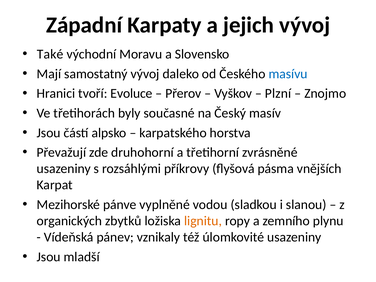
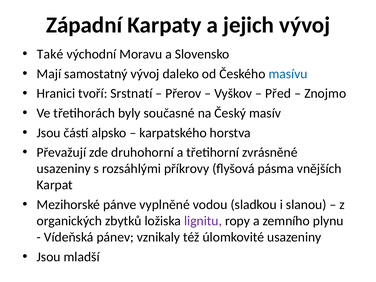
Evoluce: Evoluce -> Srstnatí (131, 94)
Plzní: Plzní -> Před (278, 94)
lignitu colour: orange -> purple (203, 221)
